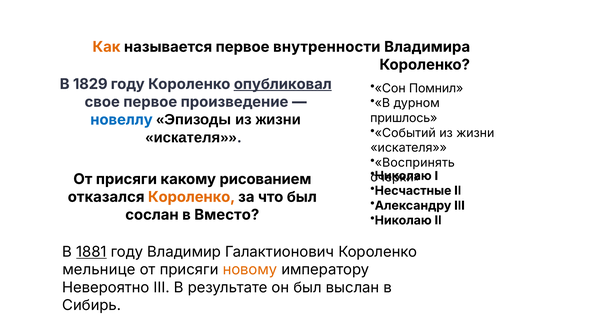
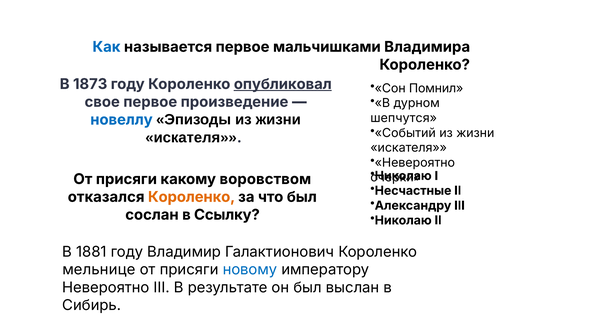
Как colour: orange -> blue (106, 47)
внутренности: внутренности -> мальчишками (327, 47)
1829: 1829 -> 1873 (90, 84)
пришлось: пришлось -> шепчутся (404, 118)
Воспринять: Воспринять -> Невероятно (415, 163)
рисованием: рисованием -> воровством (265, 179)
Вместо: Вместо -> Ссылку (227, 215)
1881 underline: present -> none (91, 252)
новому colour: orange -> blue (250, 270)
